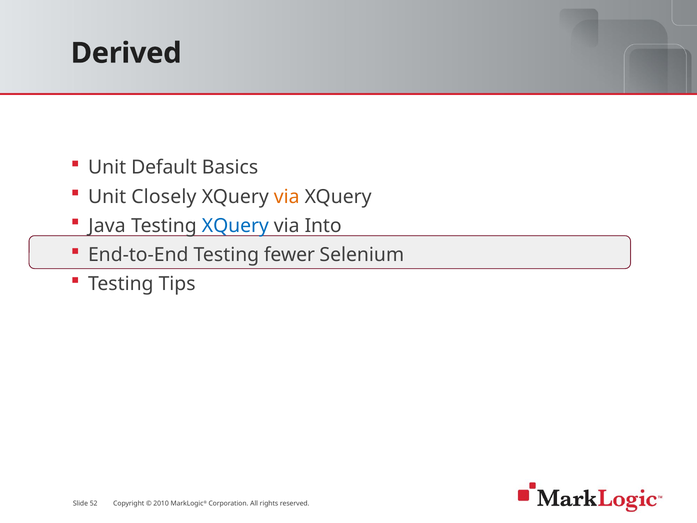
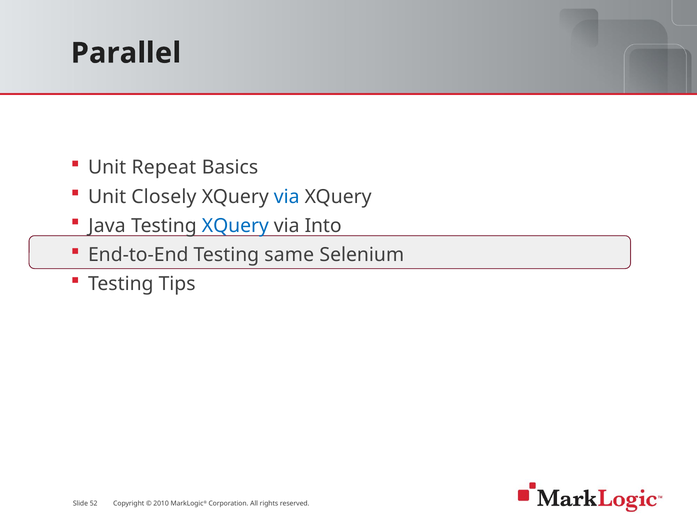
Derived: Derived -> Parallel (126, 53)
Default: Default -> Repeat (164, 167)
via colour: orange -> blue (287, 197)
fewer: fewer -> same (289, 255)
